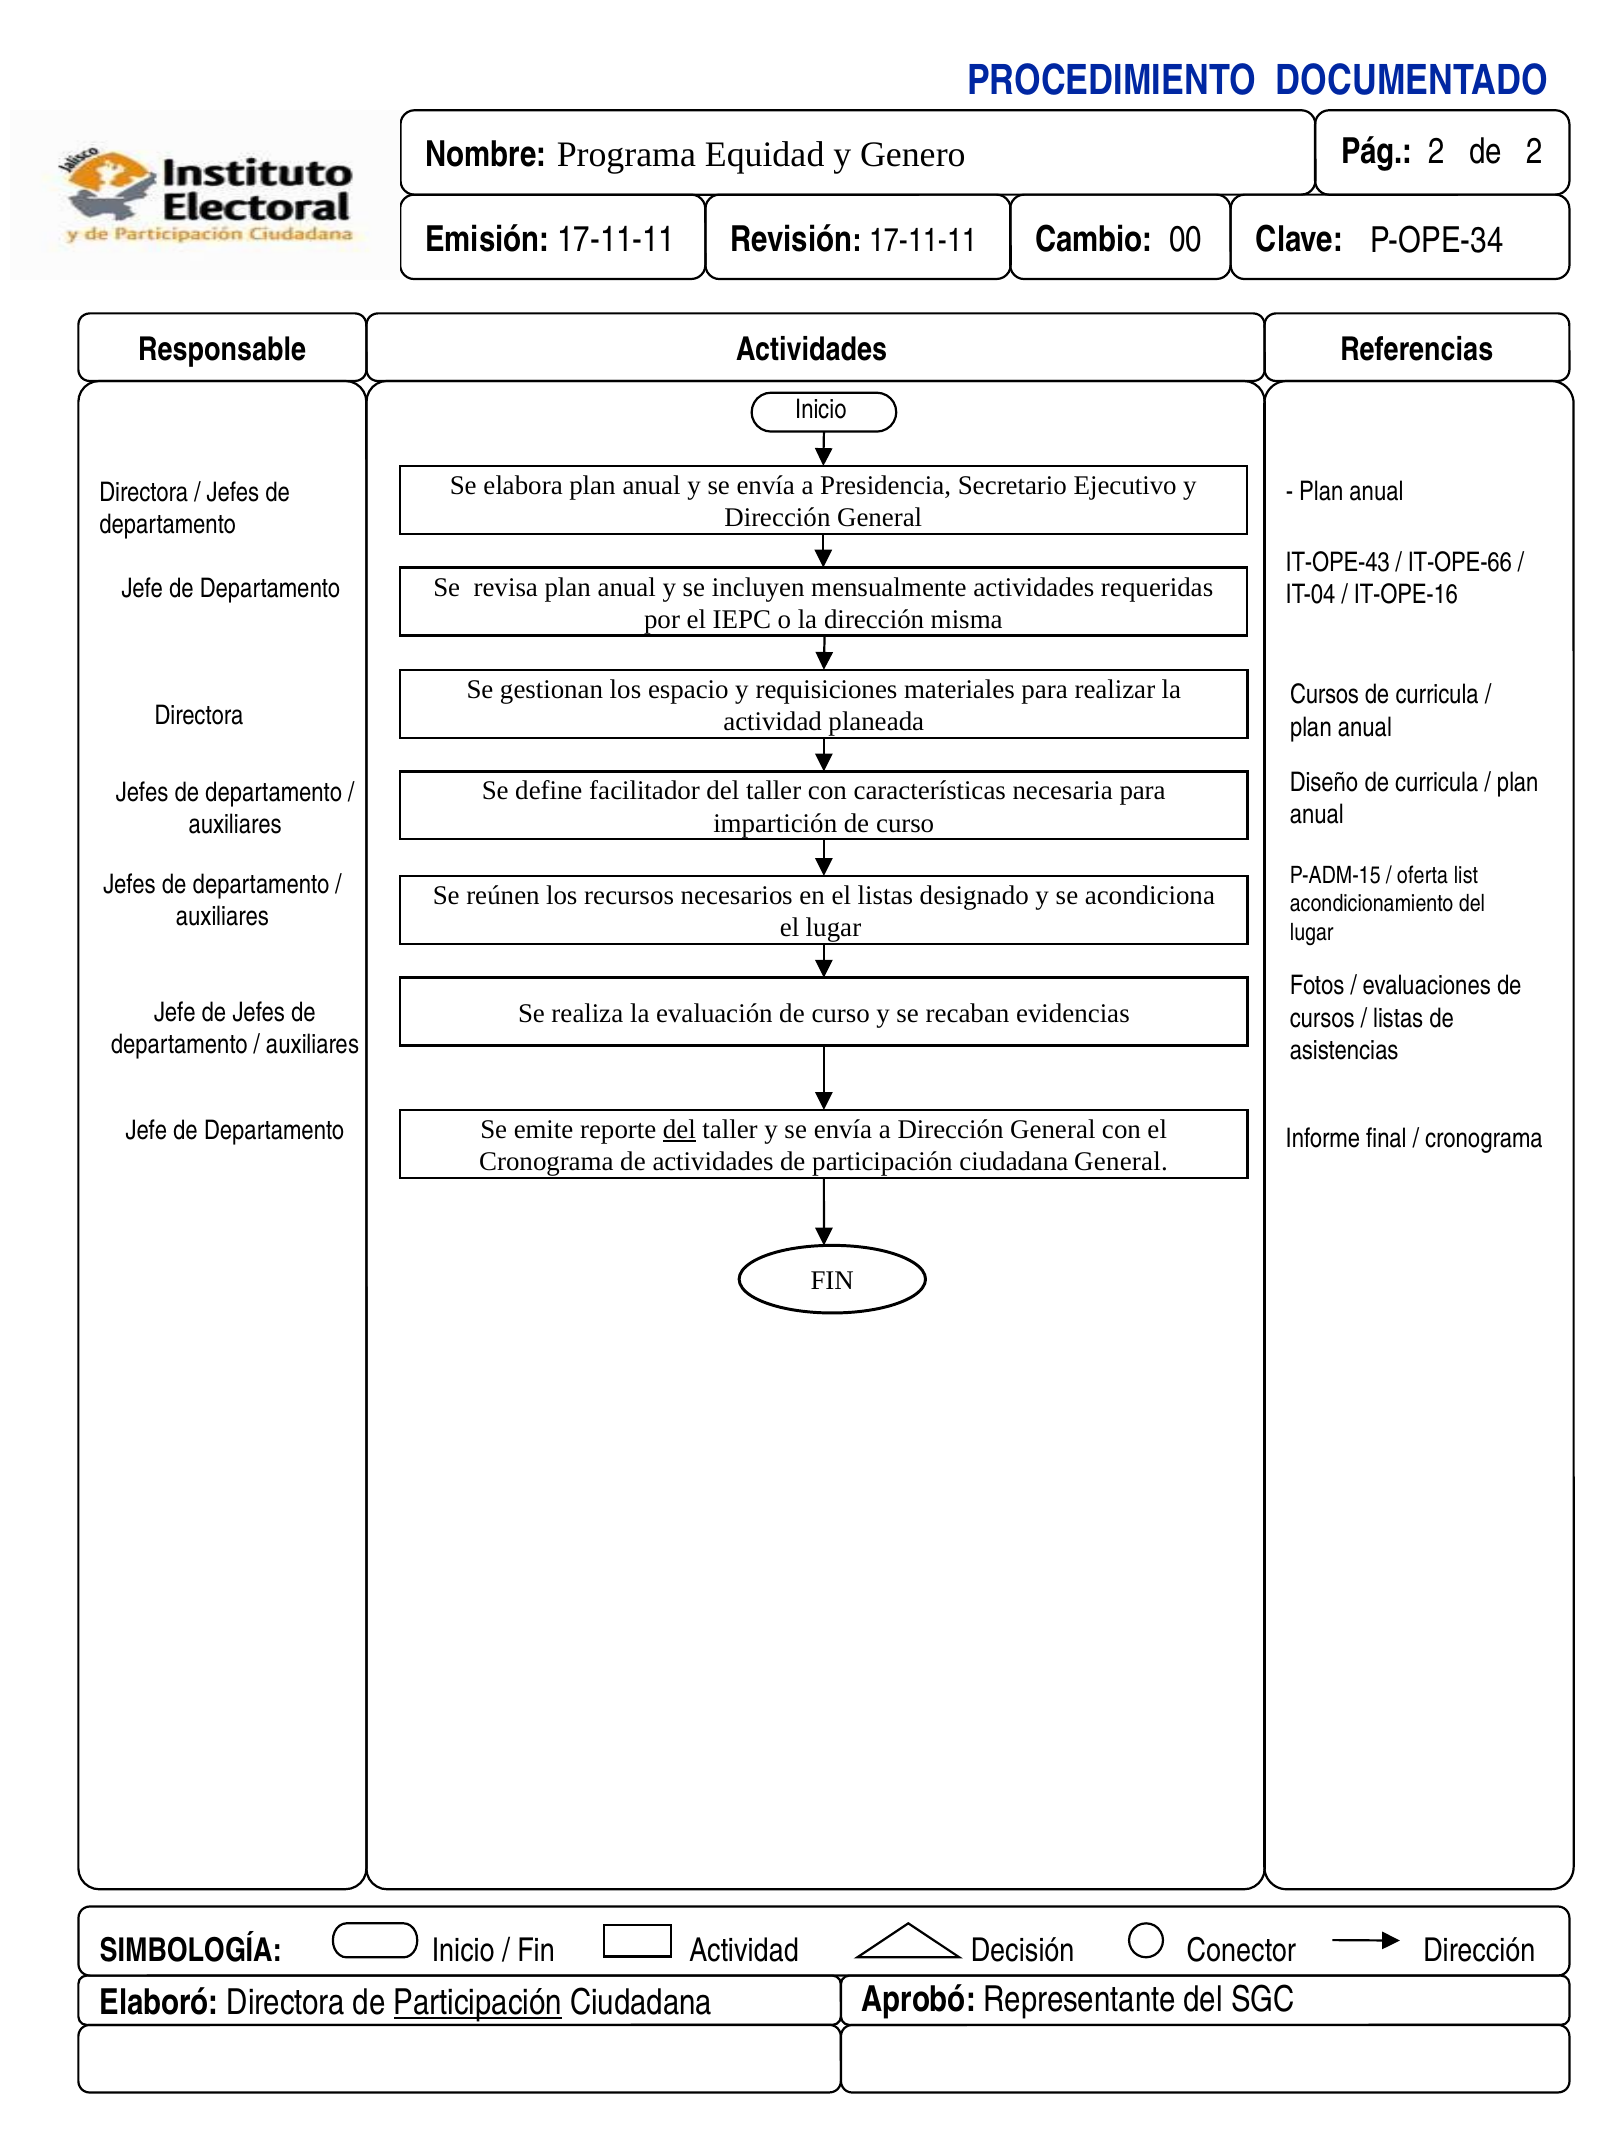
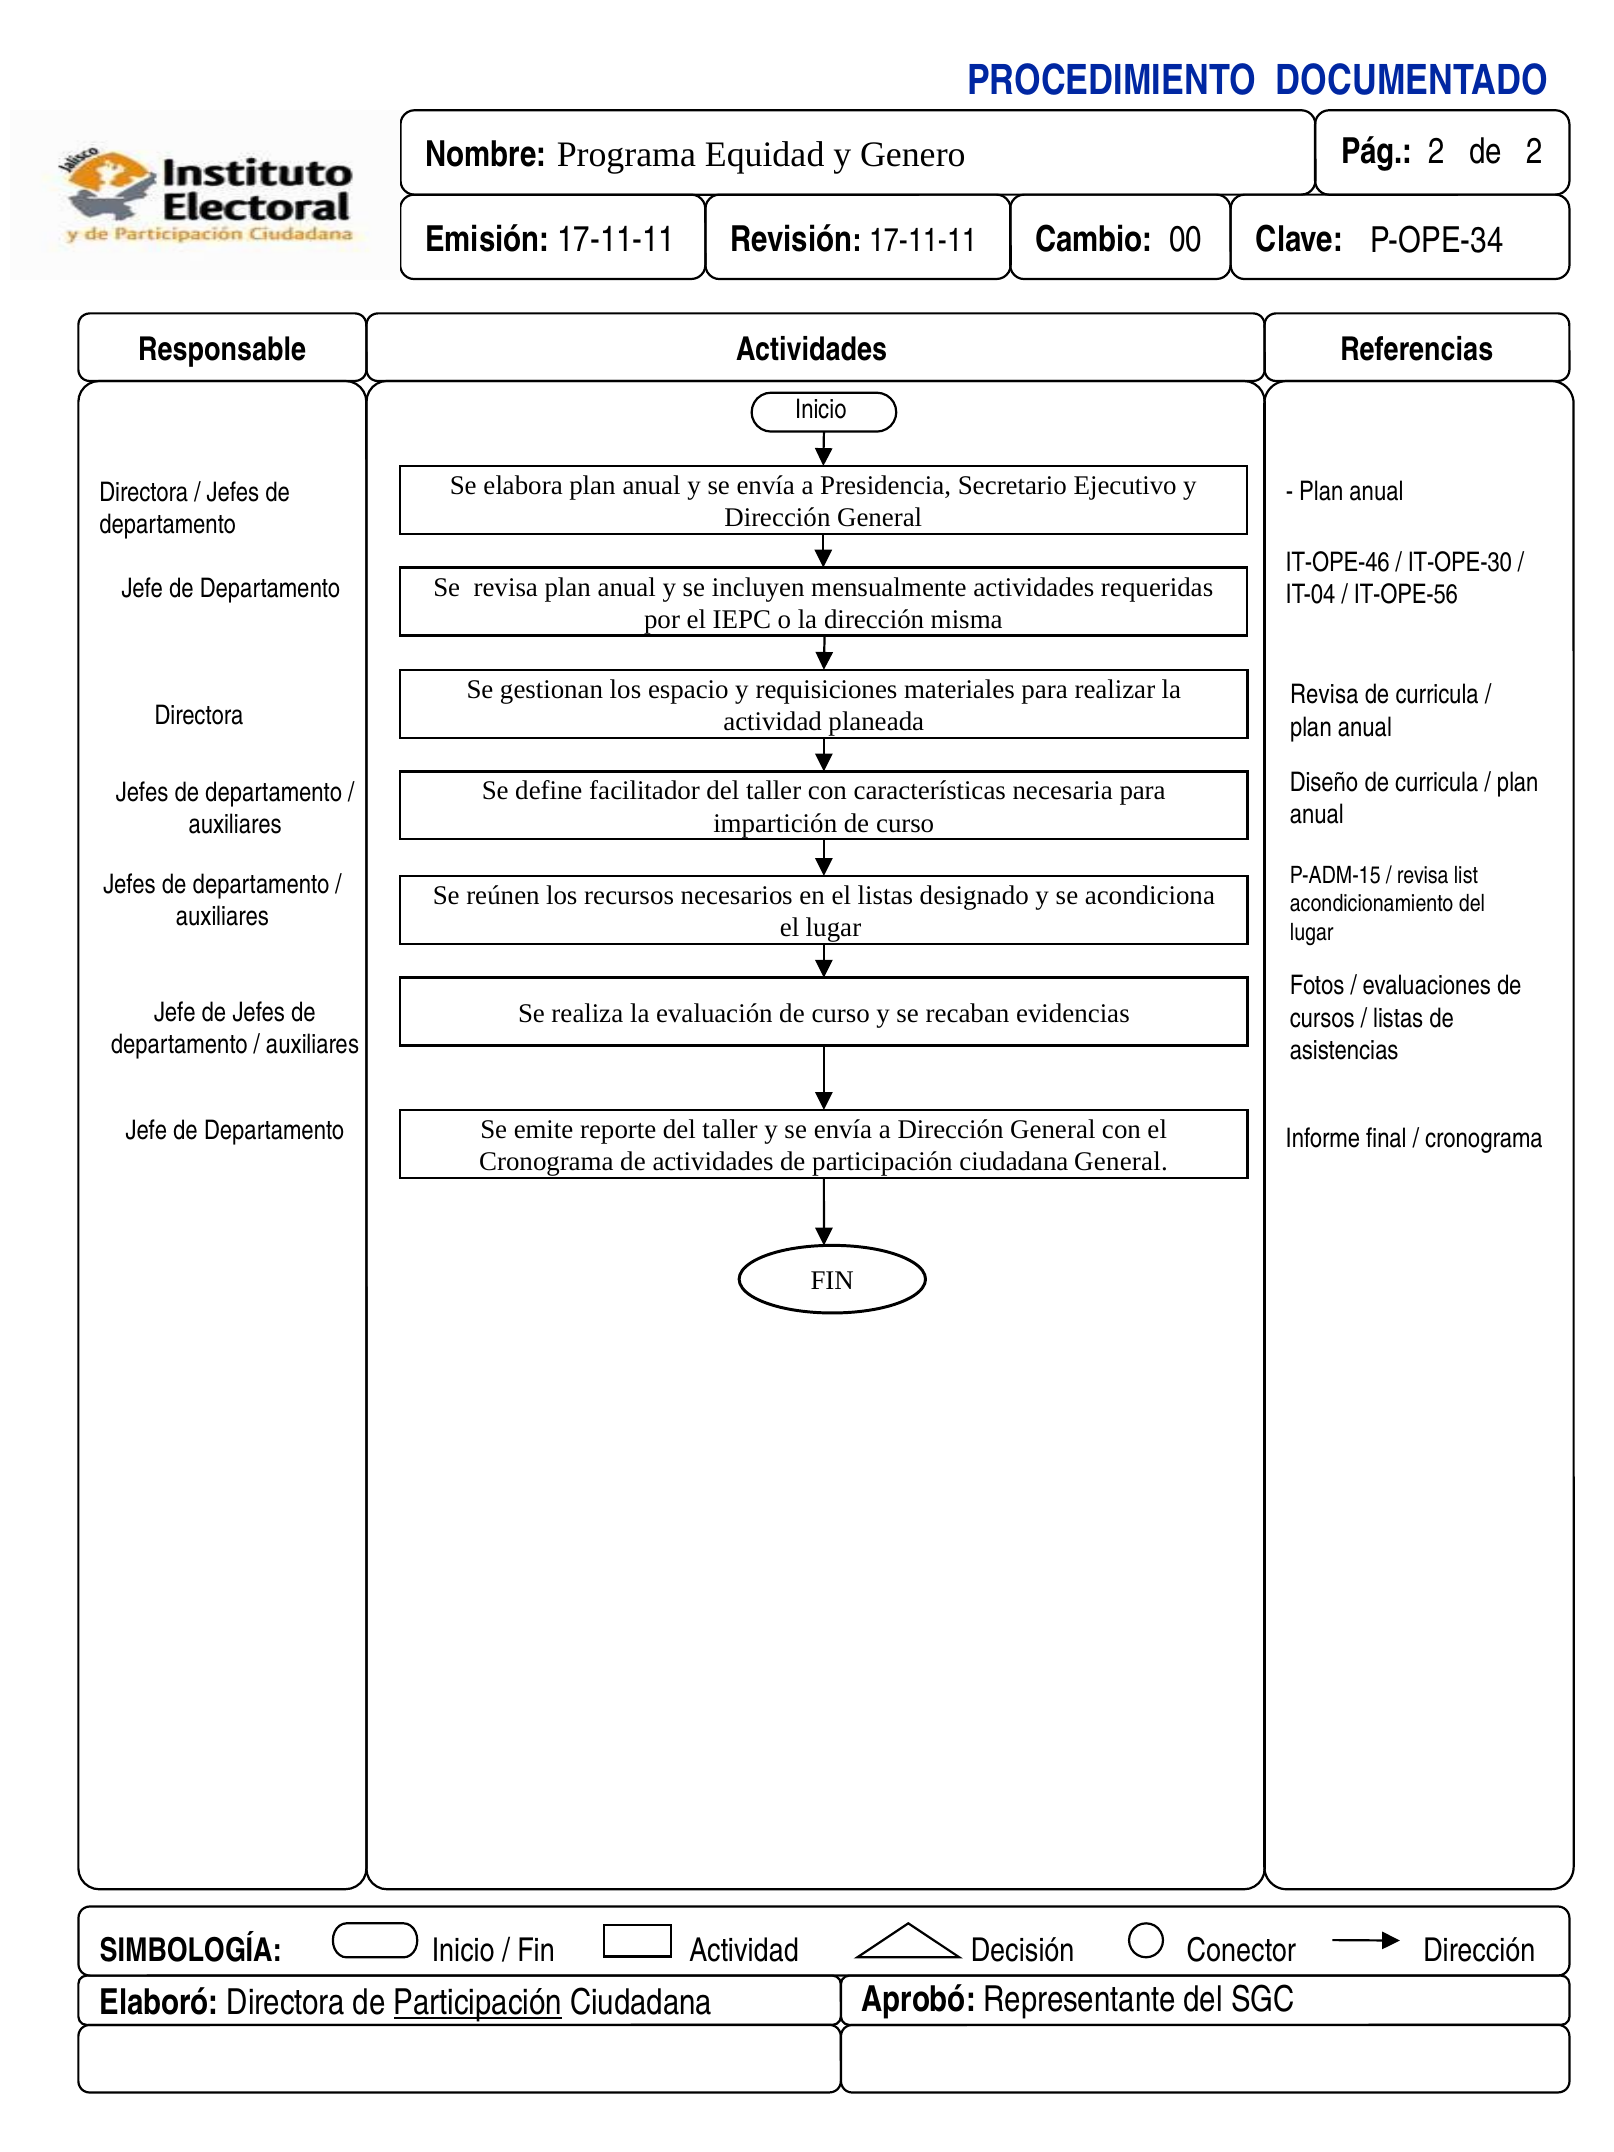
IT-OPE-43: IT-OPE-43 -> IT-OPE-46 (1338, 562)
IT-OPE-66: IT-OPE-66 -> IT-OPE-30 (1460, 562)
IT-OPE-16: IT-OPE-16 -> IT-OPE-56 (1406, 595)
Cursos: Cursos -> Revisa (1324, 695)
oferta: oferta -> revisa (1423, 875)
del underline: present -> none (679, 1130)
